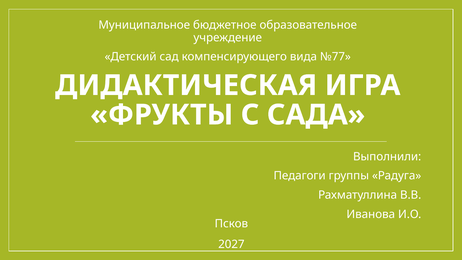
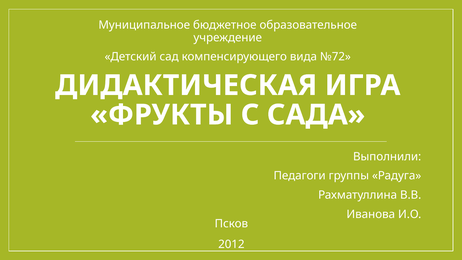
№77: №77 -> №72 (335, 57)
2027: 2027 -> 2012 (231, 244)
